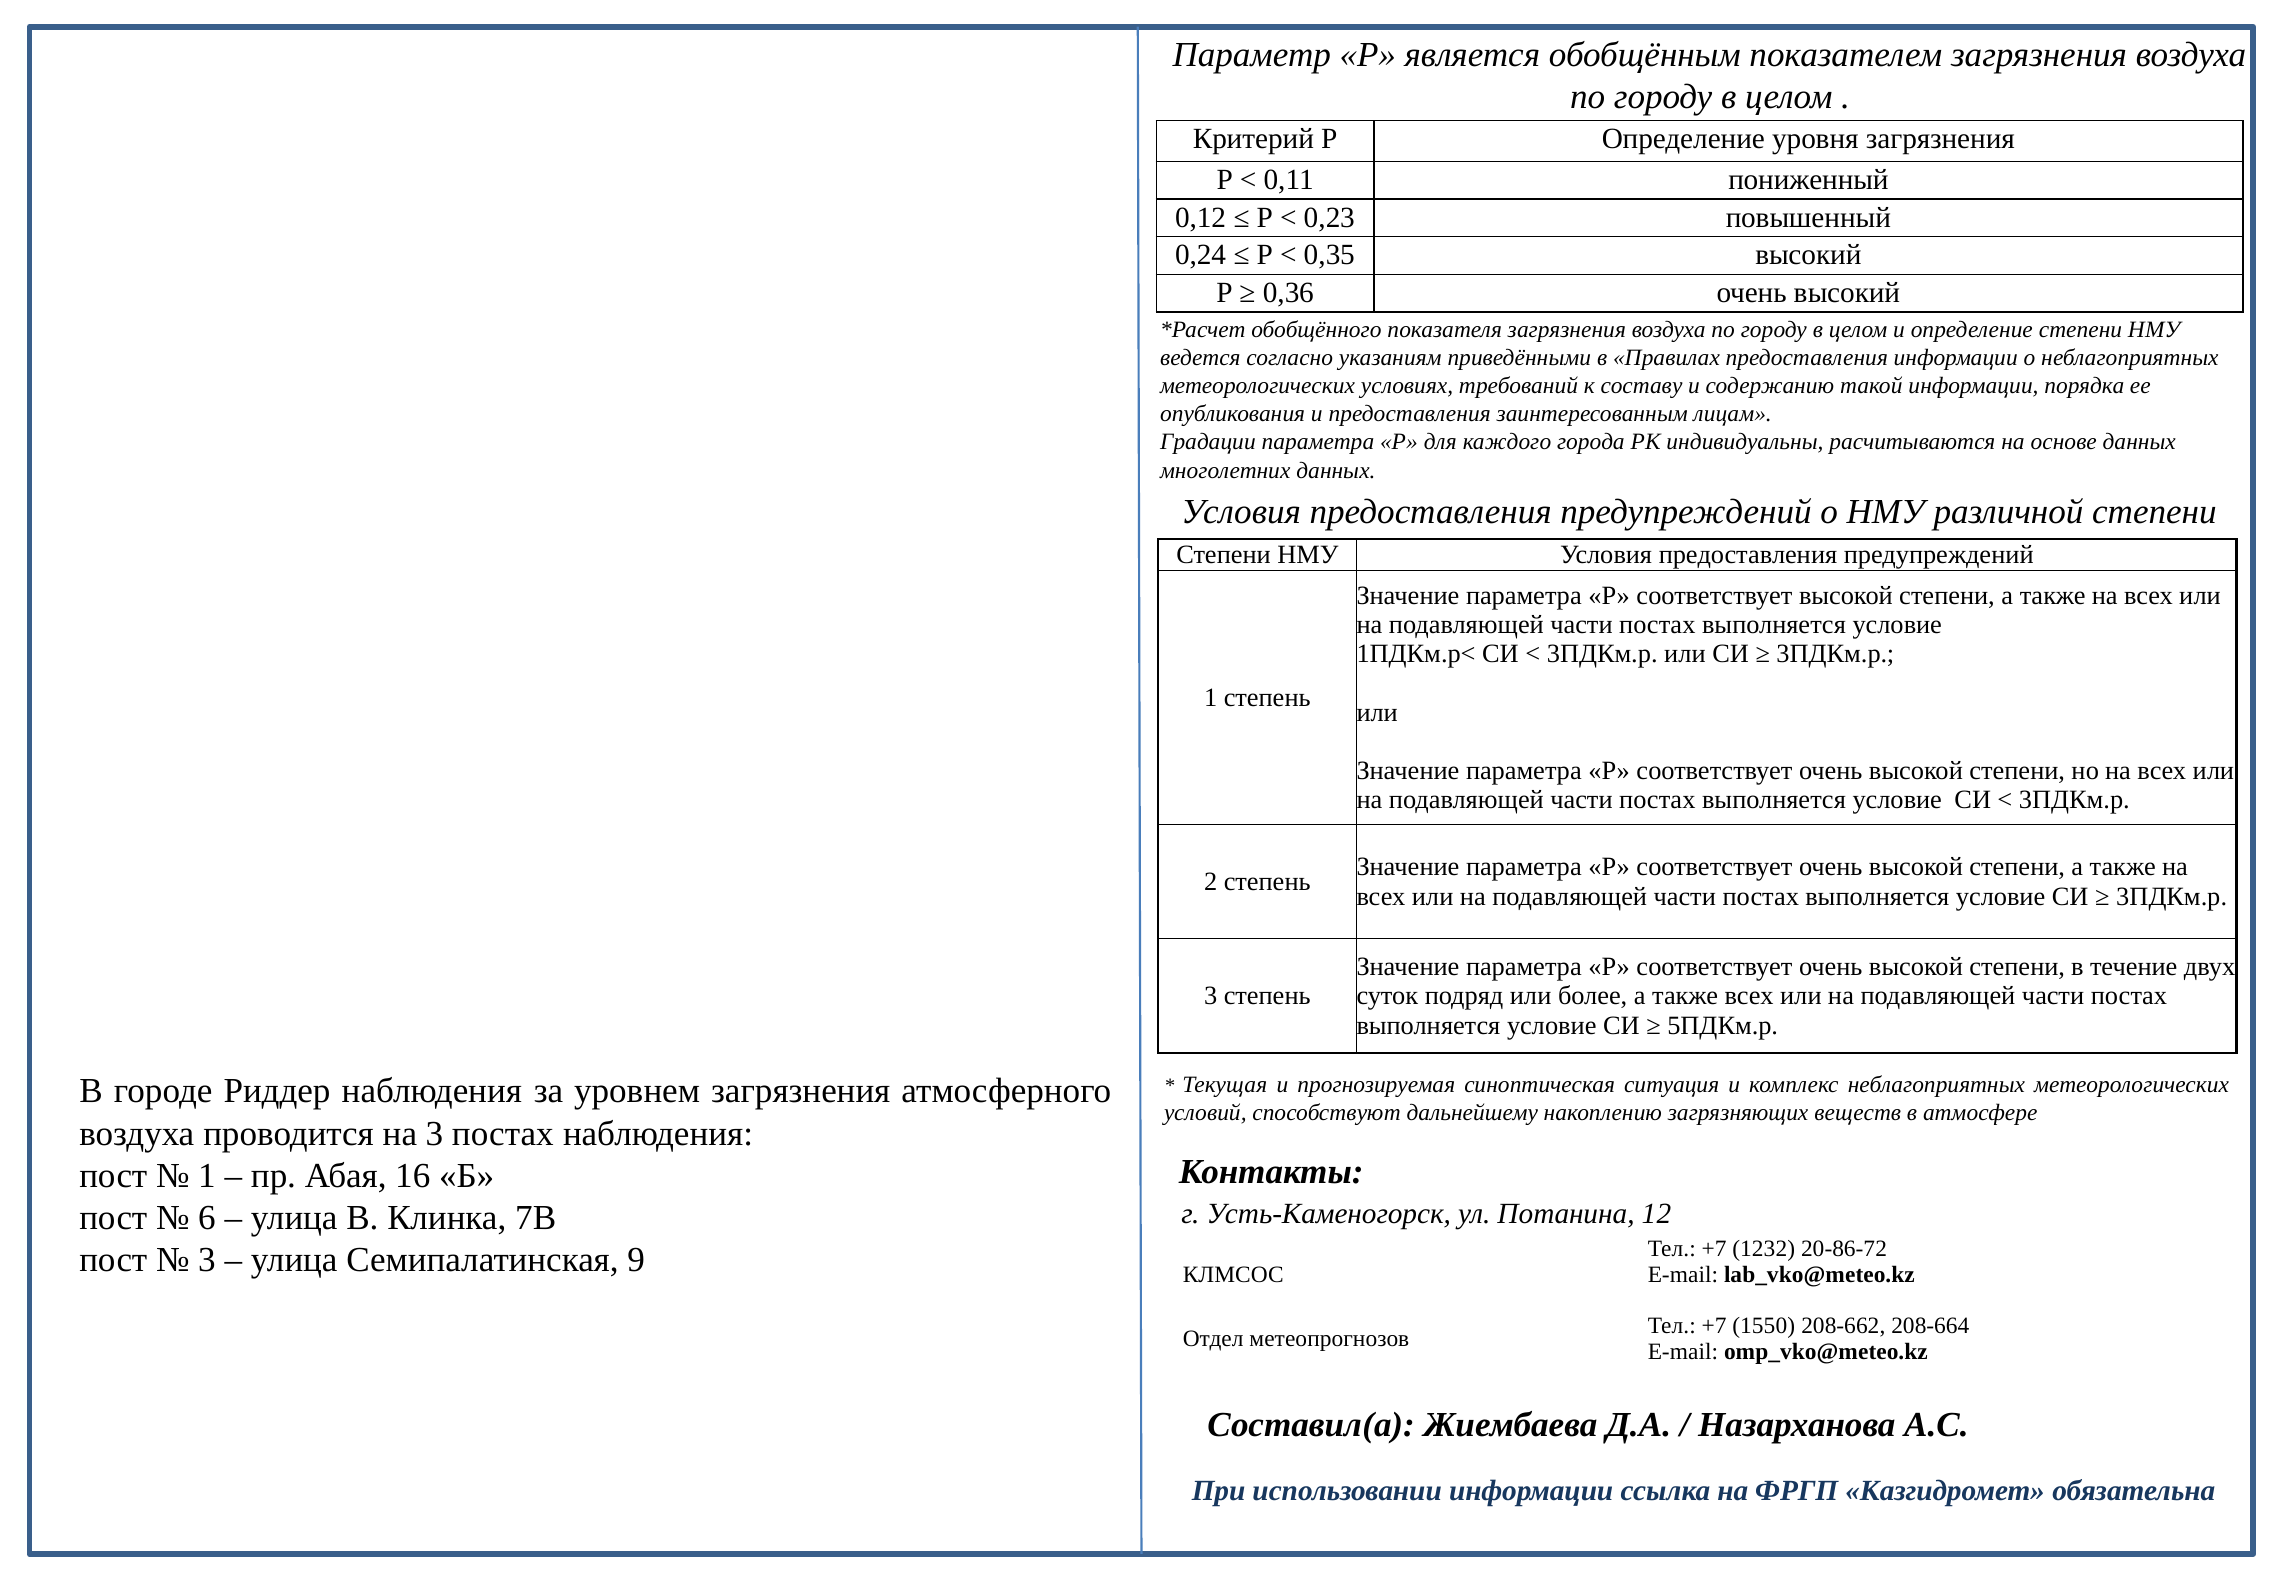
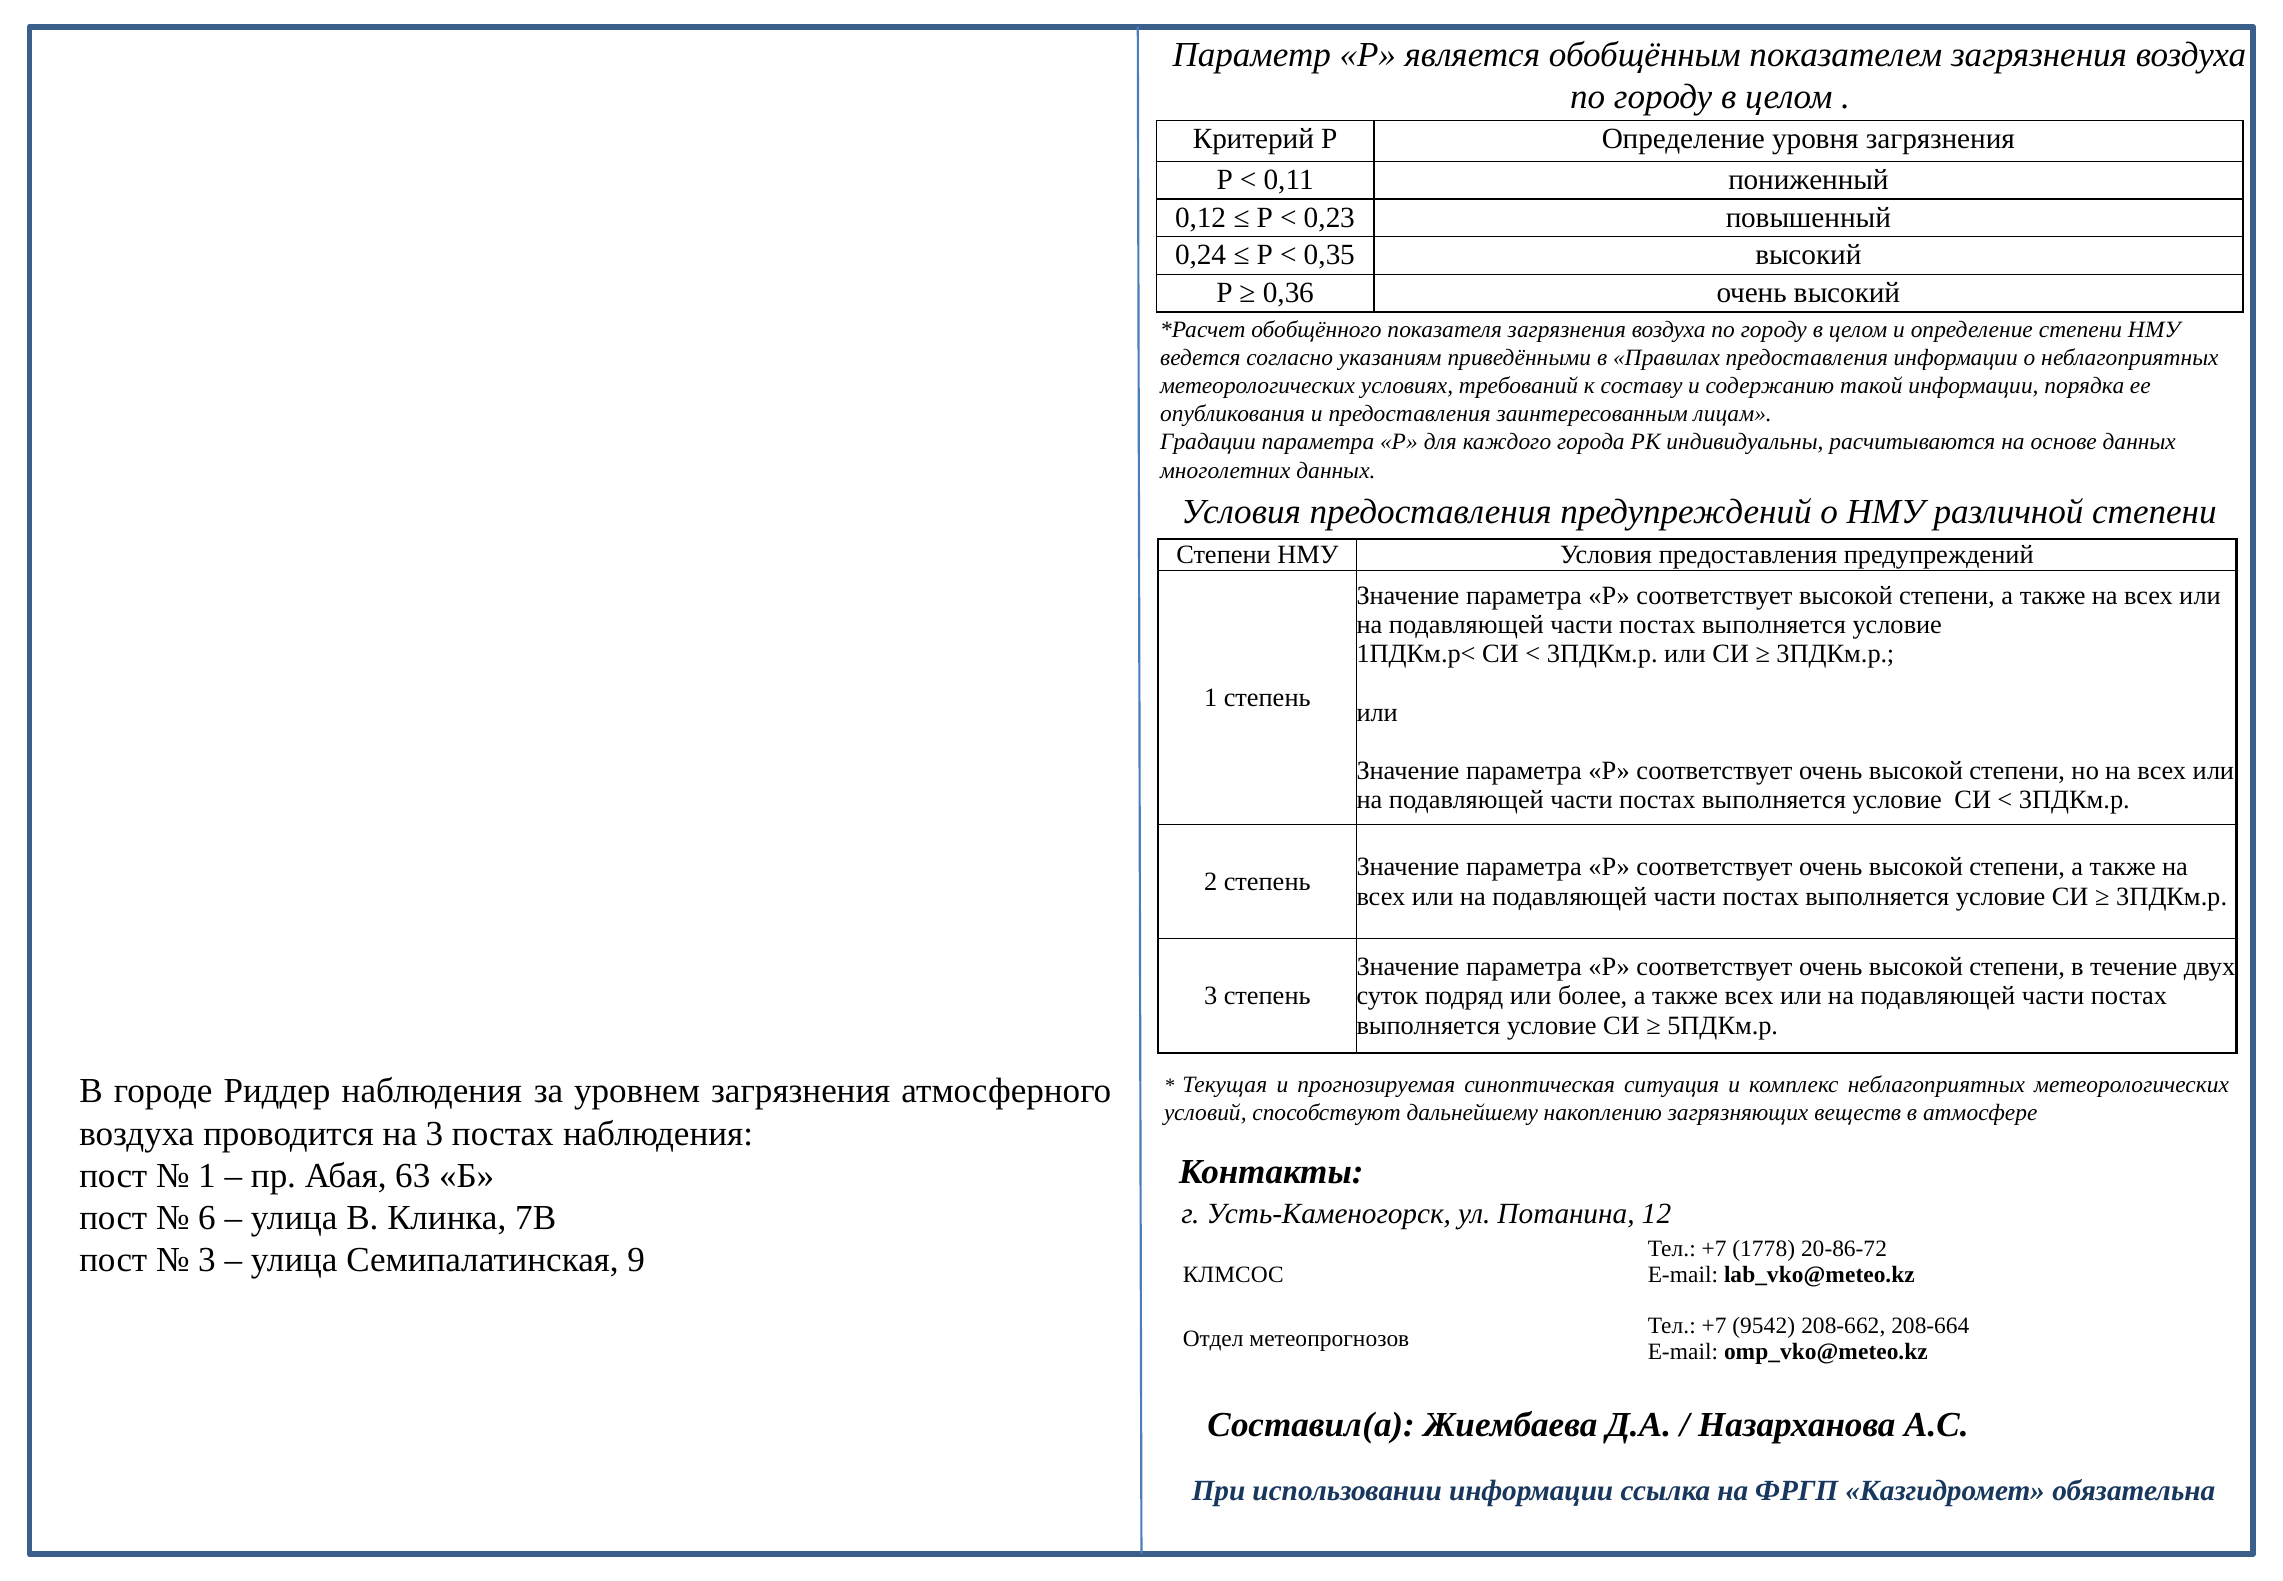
16: 16 -> 63 (413, 1175)
1232: 1232 -> 1778 (1764, 1248)
1550: 1550 -> 9542 (1764, 1325)
